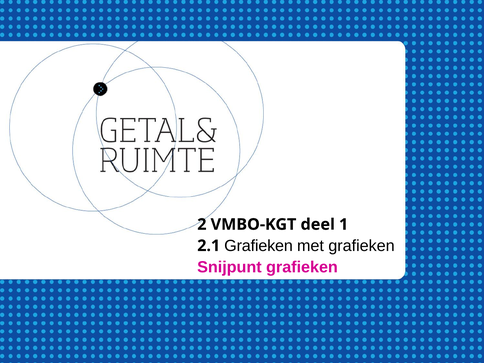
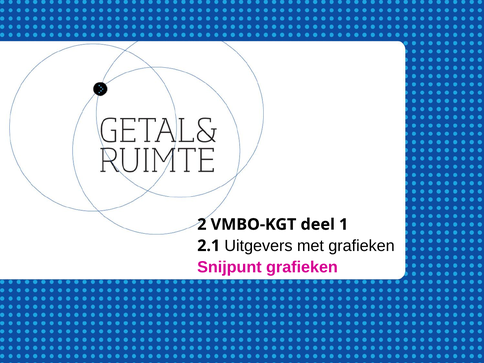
2.1 Grafieken: Grafieken -> Uitgevers (258, 246)
